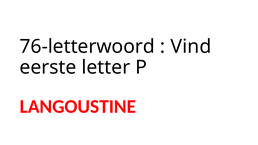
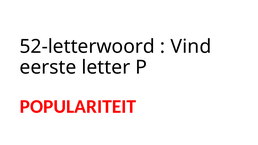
76-letterwoord: 76-letterwoord -> 52-letterwoord (87, 47)
LANGOUSTINE: LANGOUSTINE -> POPULARITEIT (78, 107)
